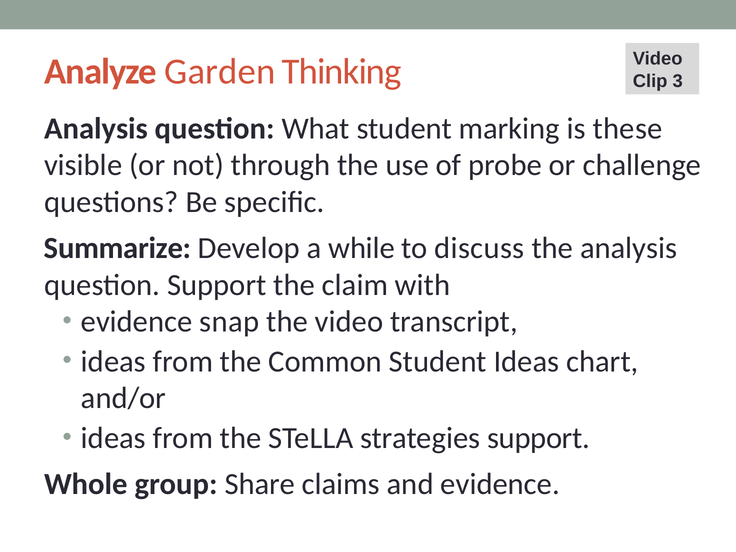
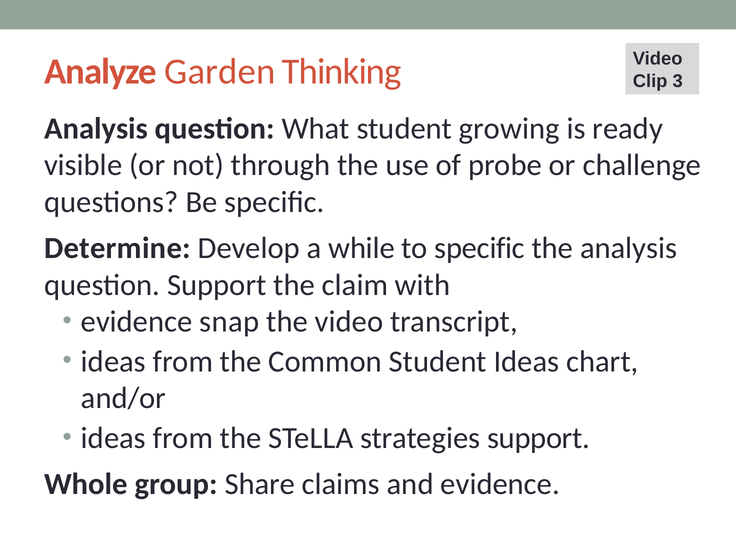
marking: marking -> growing (509, 128)
these: these -> ready (628, 128)
Summarize: Summarize -> Determine (117, 248)
to discuss: discuss -> specific (480, 248)
